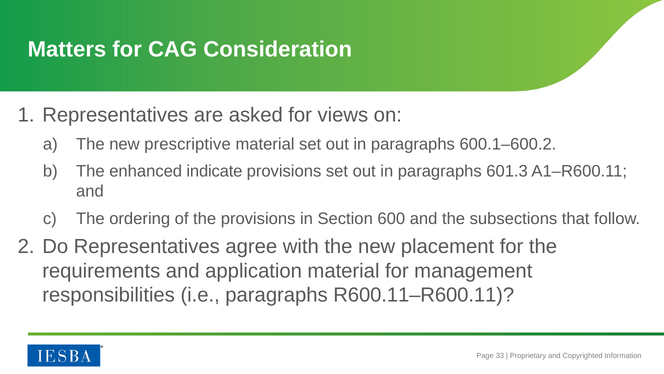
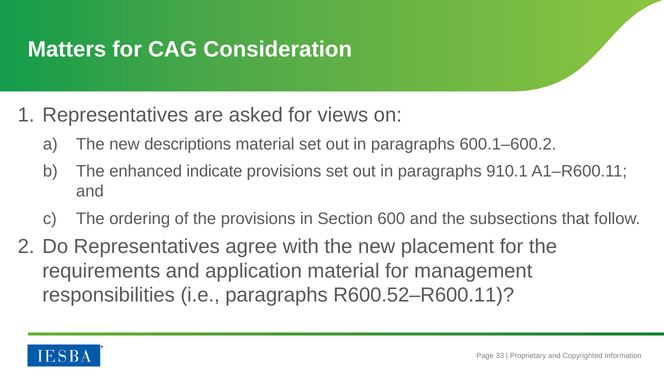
prescriptive: prescriptive -> descriptions (188, 144)
601.3: 601.3 -> 910.1 (507, 171)
R600.11–R600.11: R600.11–R600.11 -> R600.52–R600.11 (424, 295)
